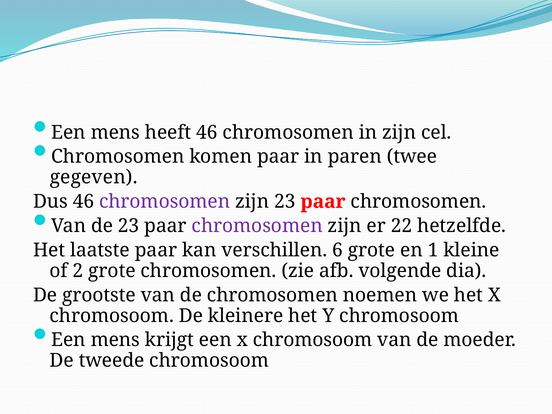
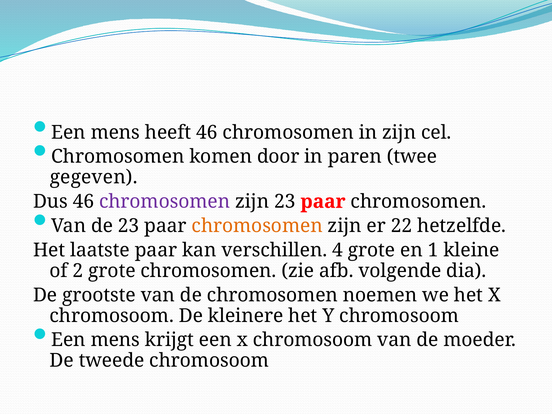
komen paar: paar -> door (278, 157)
chromosomen colour: purple -> orange (257, 226)
6: 6 -> 4 (338, 250)
